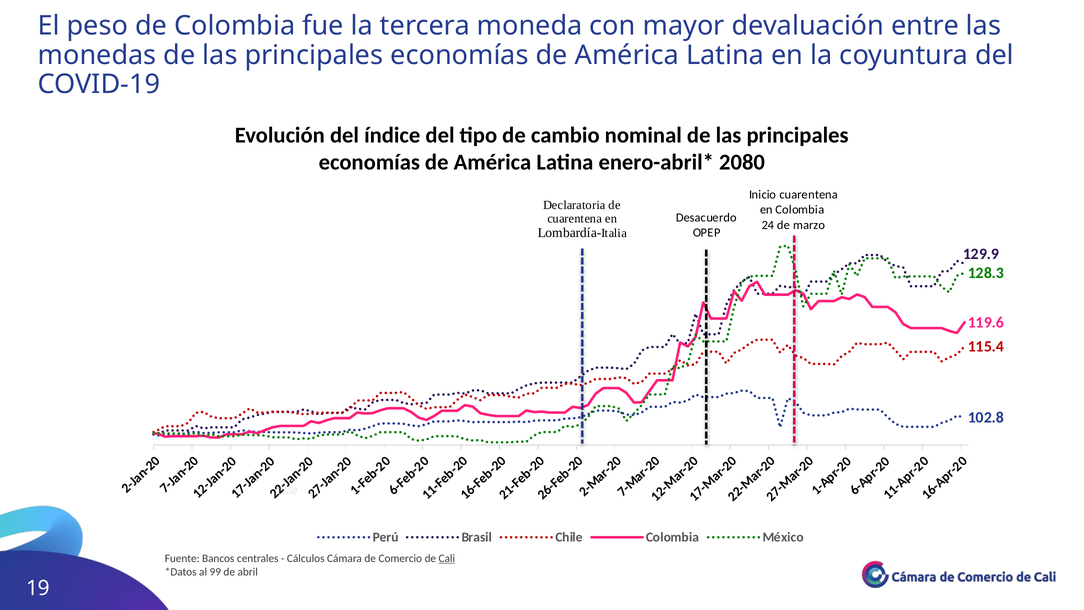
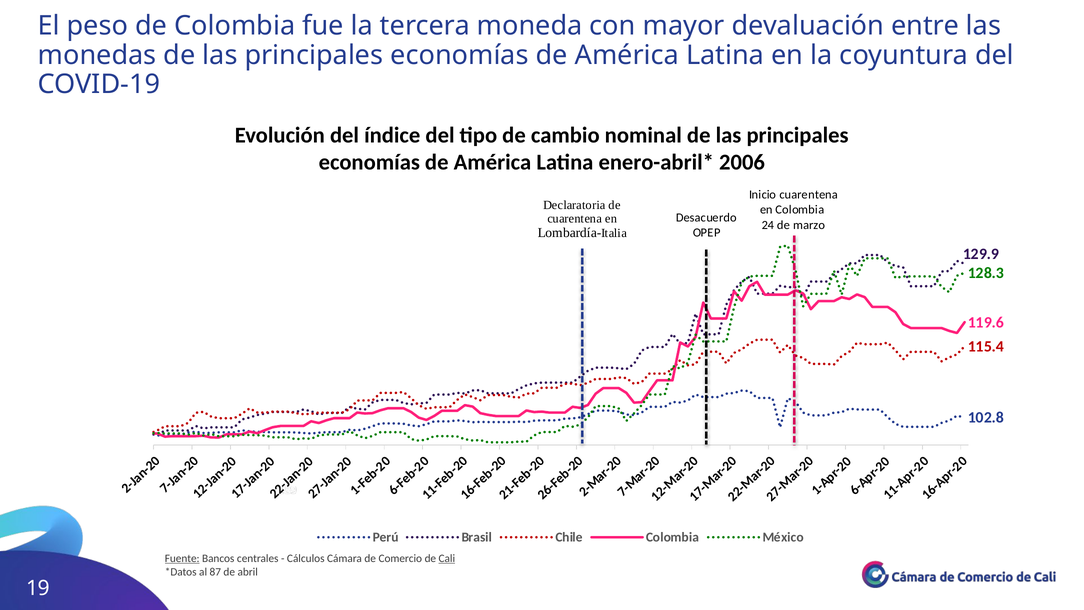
2080: 2080 -> 2006 (742, 162)
Fuente underline: none -> present (182, 558)
99: 99 -> 87 (215, 572)
